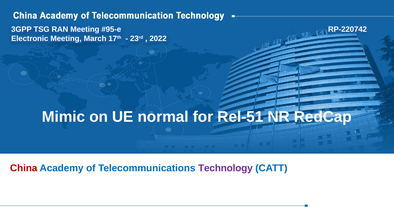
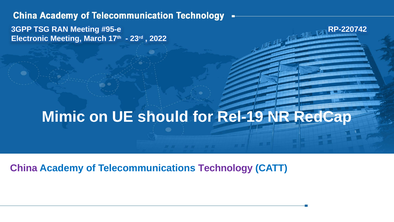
normal: normal -> should (163, 117)
Rel-51: Rel-51 -> Rel-19 (240, 117)
China colour: red -> purple (24, 168)
